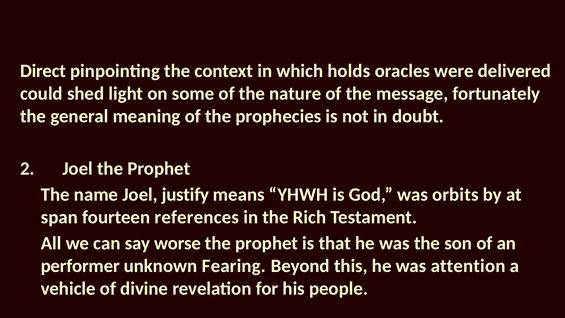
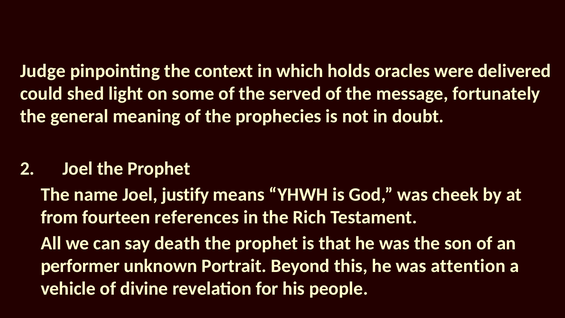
Direct: Direct -> Judge (43, 71)
nature: nature -> served (295, 94)
orbits: orbits -> cheek (455, 195)
span: span -> from (59, 217)
worse: worse -> death (177, 243)
Fearing: Fearing -> Portrait (234, 266)
